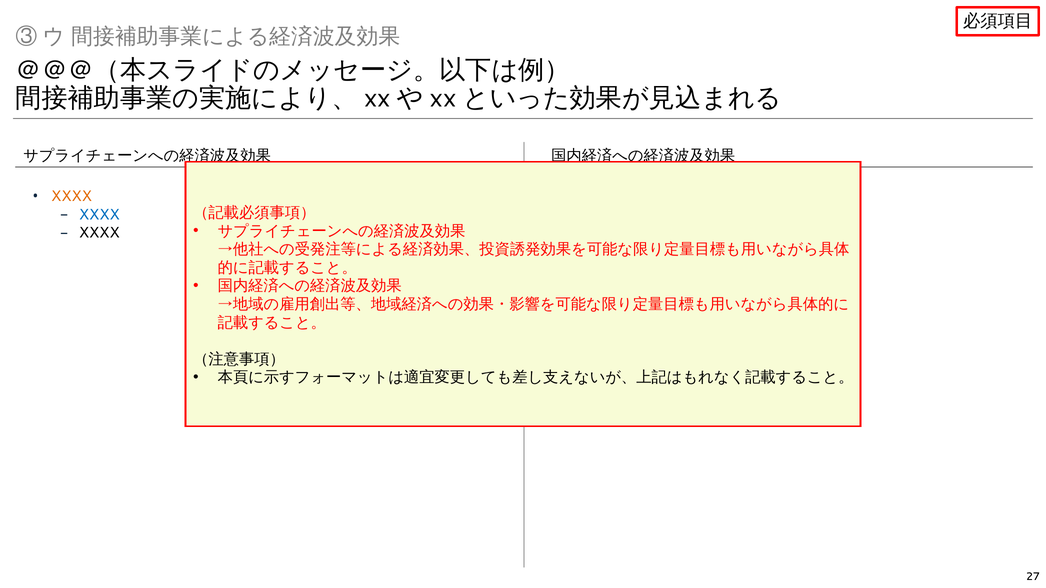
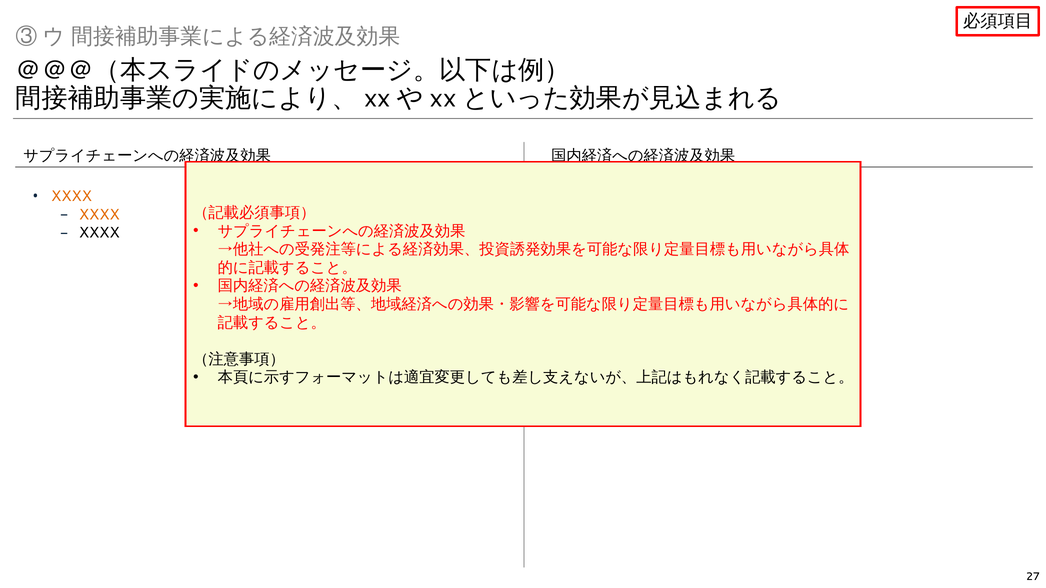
XXXX colour: blue -> orange (99, 215)
